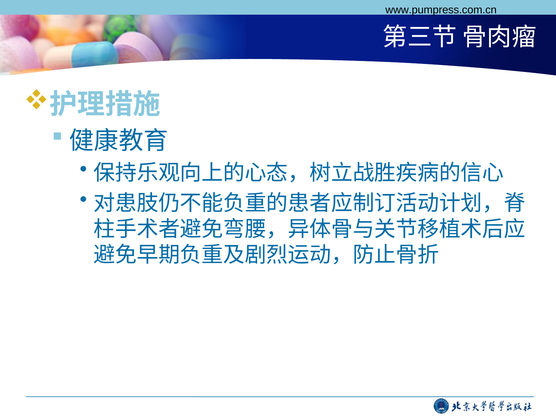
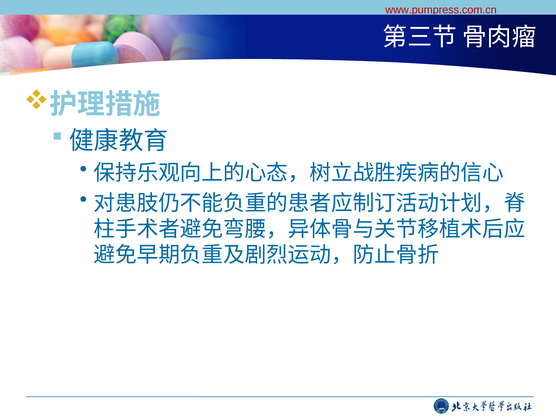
www.pumpress.com.cn colour: black -> red (441, 10)
